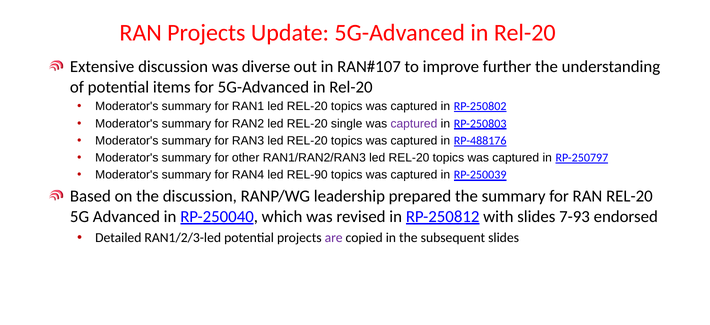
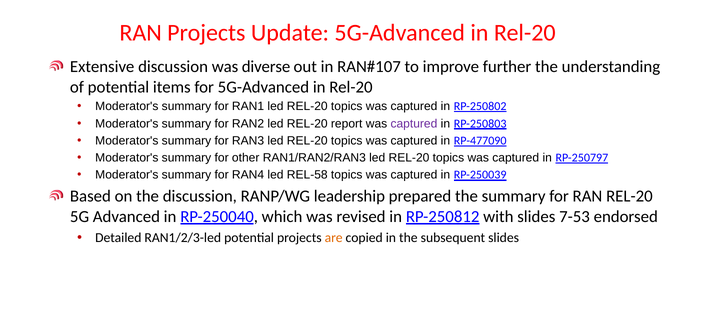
single: single -> report (347, 123)
RP-488176: RP-488176 -> RP-477090 (480, 141)
REL-90: REL-90 -> REL-58 (307, 175)
7-93: 7-93 -> 7-53 (575, 216)
are colour: purple -> orange (334, 238)
